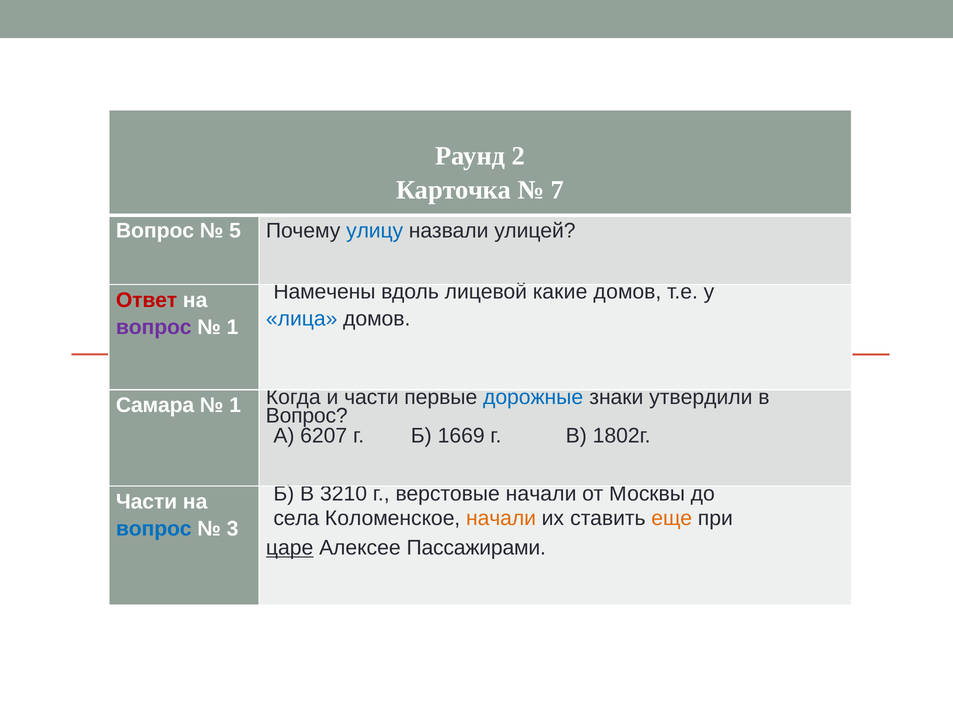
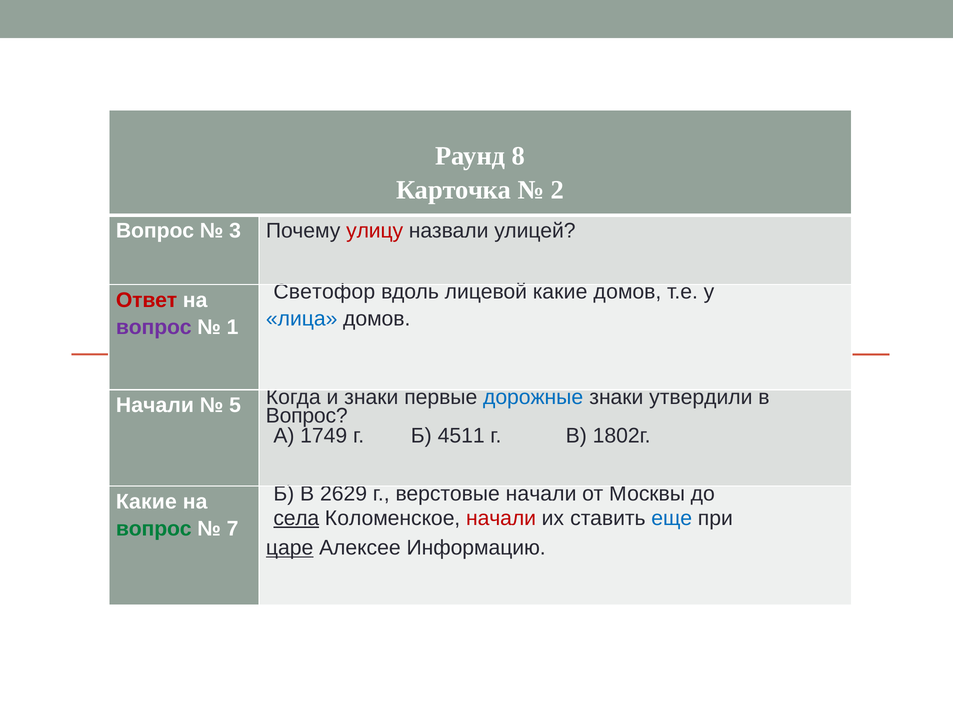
2: 2 -> 8 (518, 156)
7: 7 -> 2 (558, 190)
5: 5 -> 3 (235, 231)
улицу colour: blue -> red (375, 231)
Намечены: Намечены -> Светофор (324, 292)
Самара: Самара -> Начали (155, 405)
1: 1 -> 5 (235, 405)
и части: части -> знаки (371, 397)
6207: 6207 -> 1749 (324, 436)
1669: 1669 -> 4511 (461, 436)
3210: 3210 -> 2629 (344, 494)
Части: Части -> Какие (146, 501)
села underline: none -> present (296, 518)
начали colour: orange -> red (501, 518)
еще colour: orange -> blue (672, 518)
вопрос colour: blue -> green (154, 529)
3: 3 -> 7 (233, 529)
Пассажирами: Пассажирами -> Информацию (476, 548)
